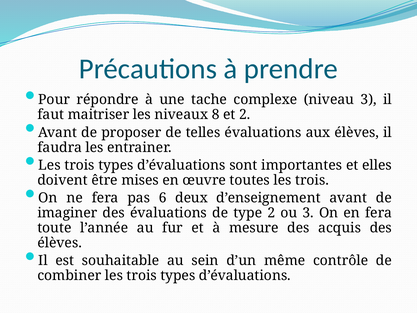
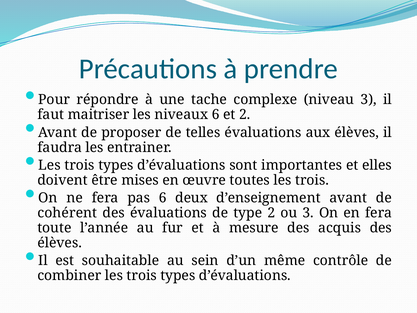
niveaux 8: 8 -> 6 (216, 115)
imaginer: imaginer -> cohérent (67, 213)
